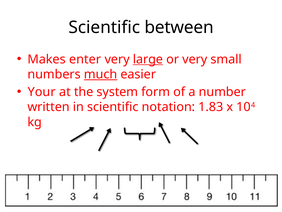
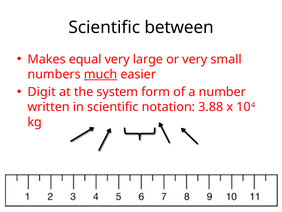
enter: enter -> equal (85, 59)
large underline: present -> none (148, 59)
Your: Your -> Digit (42, 92)
1.83: 1.83 -> 3.88 (211, 107)
